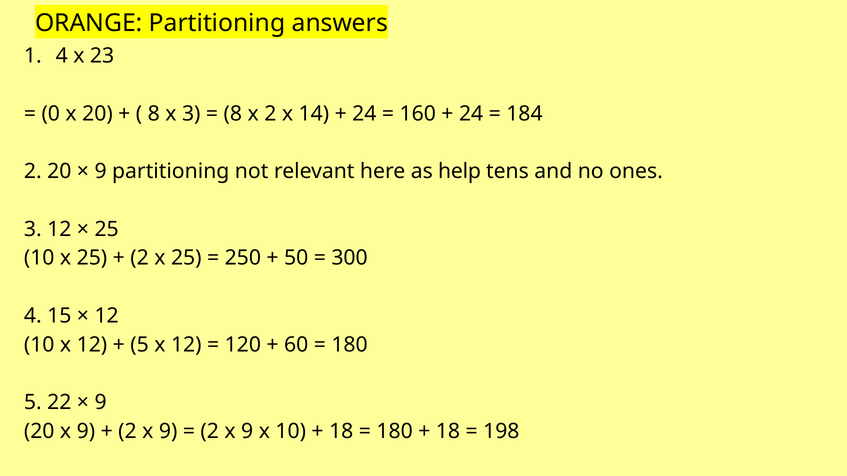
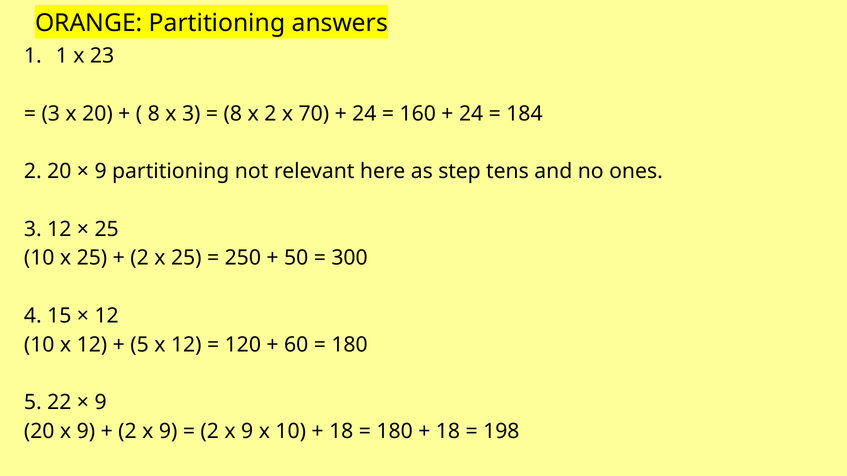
4: 4 -> 1 (62, 56)
0: 0 -> 3 (51, 114)
14: 14 -> 70 (314, 114)
help: help -> step (459, 171)
